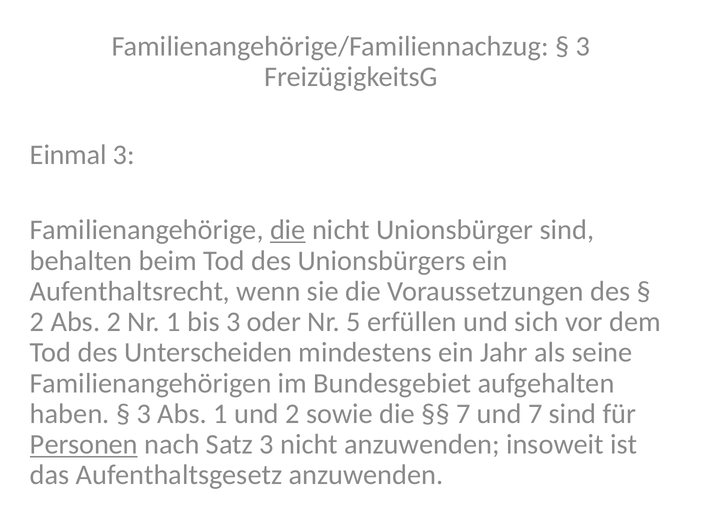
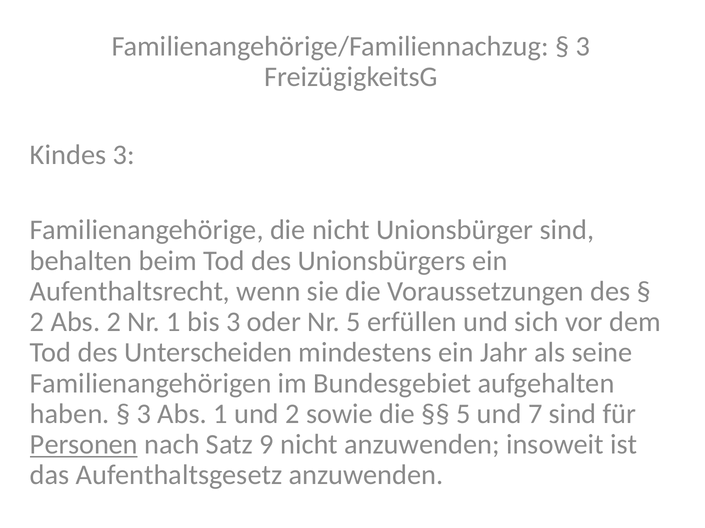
Einmal: Einmal -> Kindes (68, 155)
die underline: present -> none (288, 230)
7: 7 -> 5 (463, 414)
Satz 3: 3 -> 9 (267, 445)
